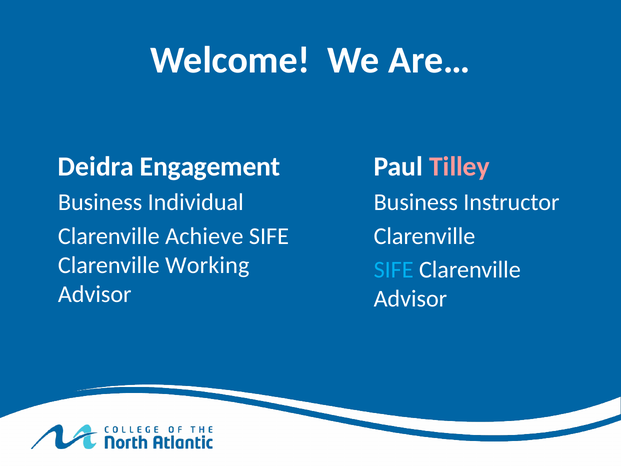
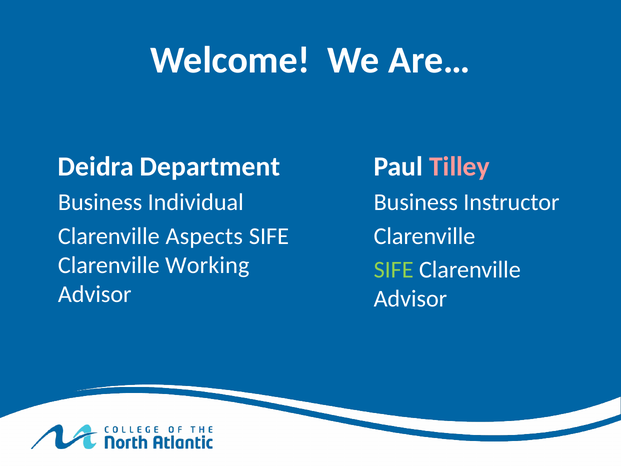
Engagement: Engagement -> Department (210, 167)
Achieve: Achieve -> Aspects (204, 236)
SIFE colour: light blue -> light green (394, 270)
